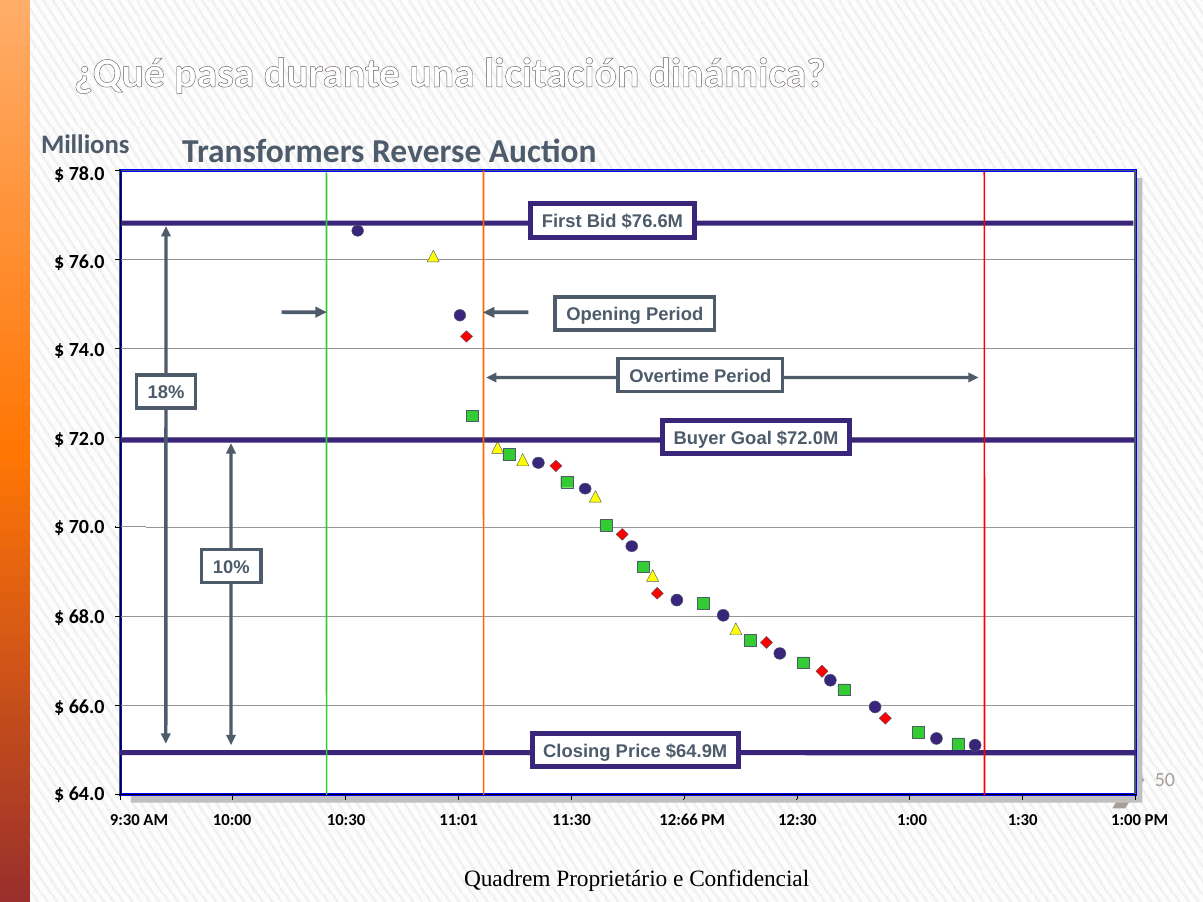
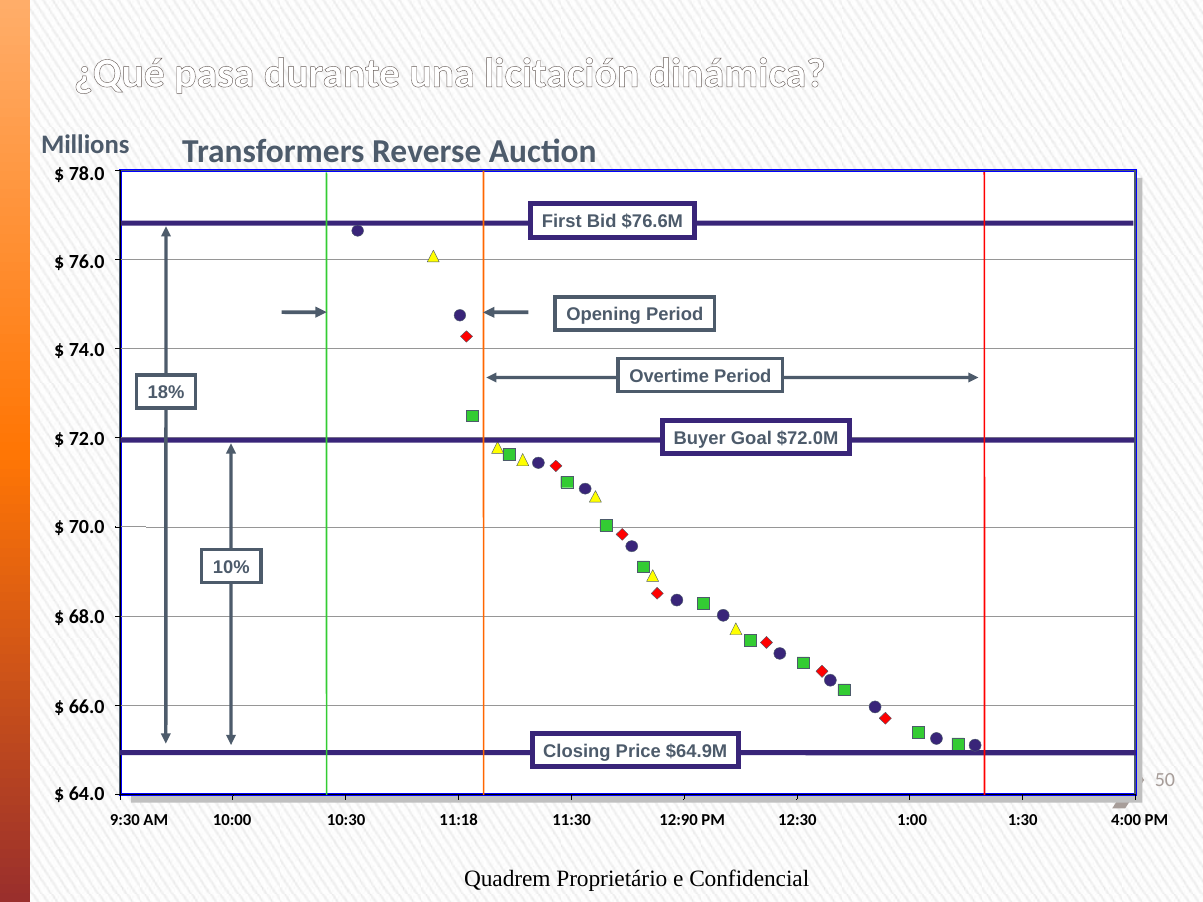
11:01: 11:01 -> 11:18 (459, 820)
12:66: 12:66 -> 12:90 (679, 820)
1:30 1:00: 1:00 -> 4:00 (1126, 820)
